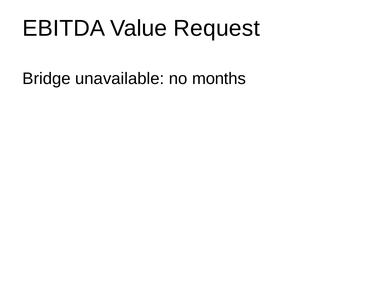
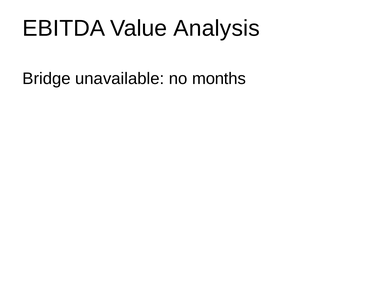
Request: Request -> Analysis (217, 28)
